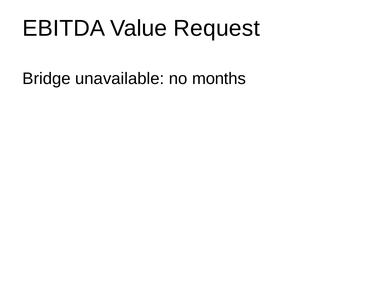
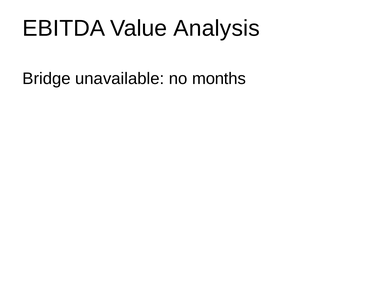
Request: Request -> Analysis (217, 28)
